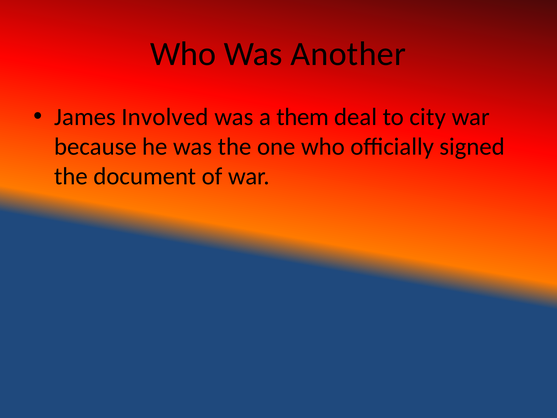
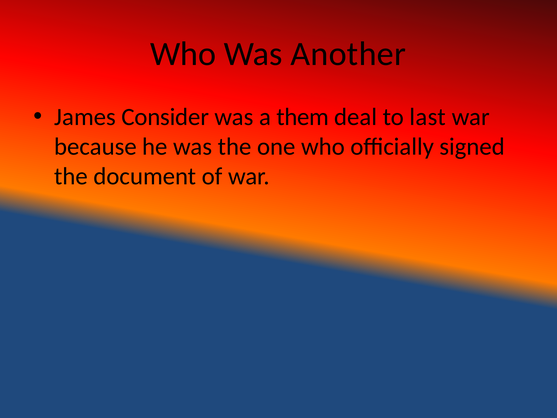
Involved: Involved -> Consider (165, 117)
city: city -> last (428, 117)
